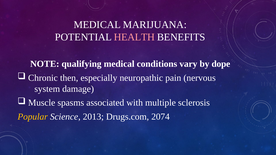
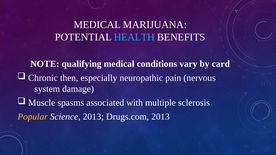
HEALTH colour: pink -> light blue (134, 37)
dope: dope -> card (221, 64)
Drugs.com 2074: 2074 -> 2013 (160, 117)
